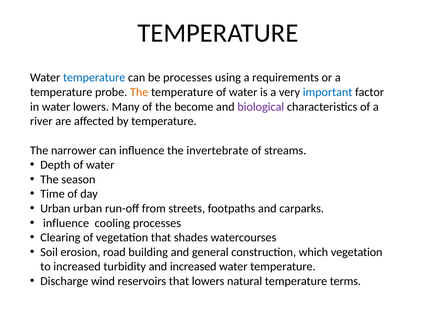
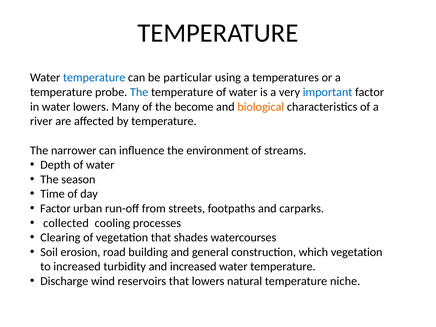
be processes: processes -> particular (188, 78)
requirements: requirements -> temperatures (286, 78)
The colour: orange -> blue (139, 92)
biological colour: purple -> orange (261, 107)
invertebrate: invertebrate -> environment (218, 150)
Urban: Urban -> Factor (55, 208)
influence: influence -> collected (66, 223)
terms: terms -> niche (345, 281)
